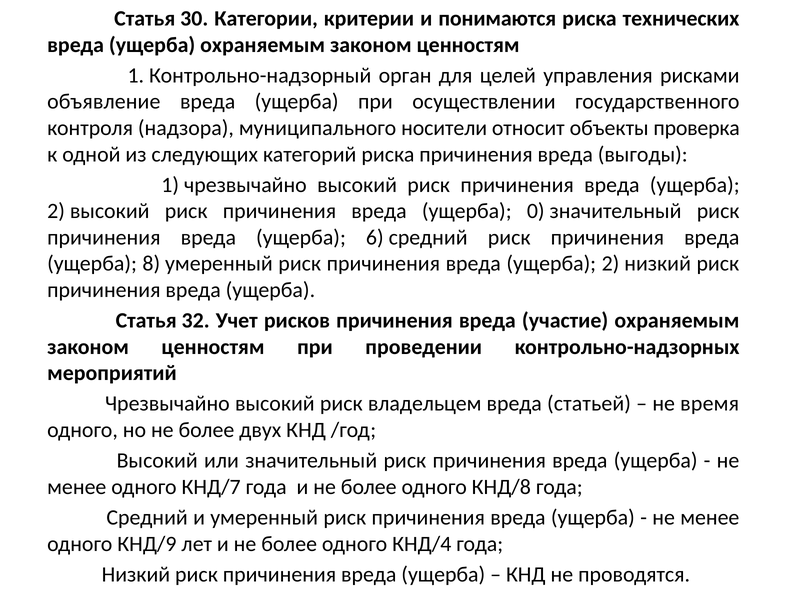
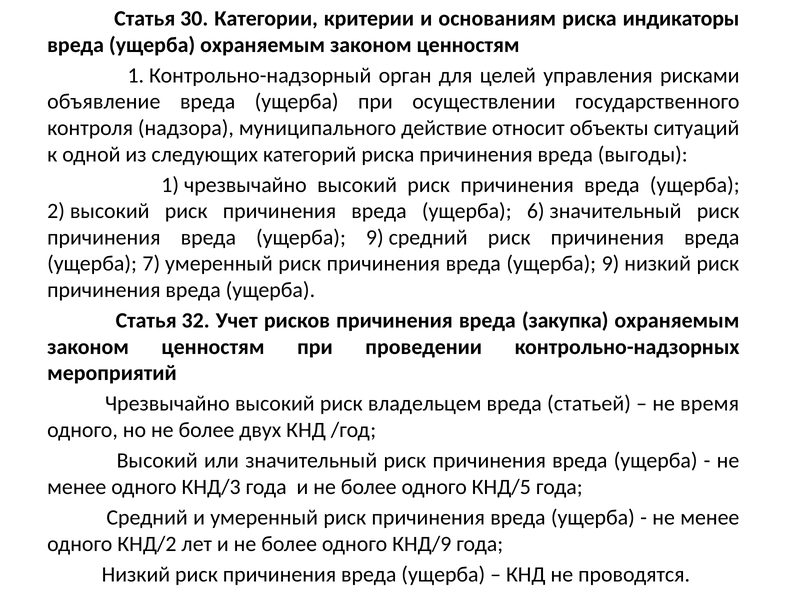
понимаются: понимаются -> основаниям (497, 19)
технических: технических -> индикаторы (681, 19)
носители: носители -> действие (444, 128)
проверка: проверка -> ситуаций (697, 128)
0: 0 -> 6 (536, 211)
6: 6 -> 9 (375, 238)
8: 8 -> 7 (151, 264)
2: 2 -> 9 (611, 264)
участие: участие -> закупка (565, 321)
КНД/7: КНД/7 -> КНД/3 (211, 487)
КНД/8: КНД/8 -> КНД/5 (501, 487)
КНД/9: КНД/9 -> КНД/2 (147, 544)
КНД/4: КНД/4 -> КНД/9 (422, 544)
